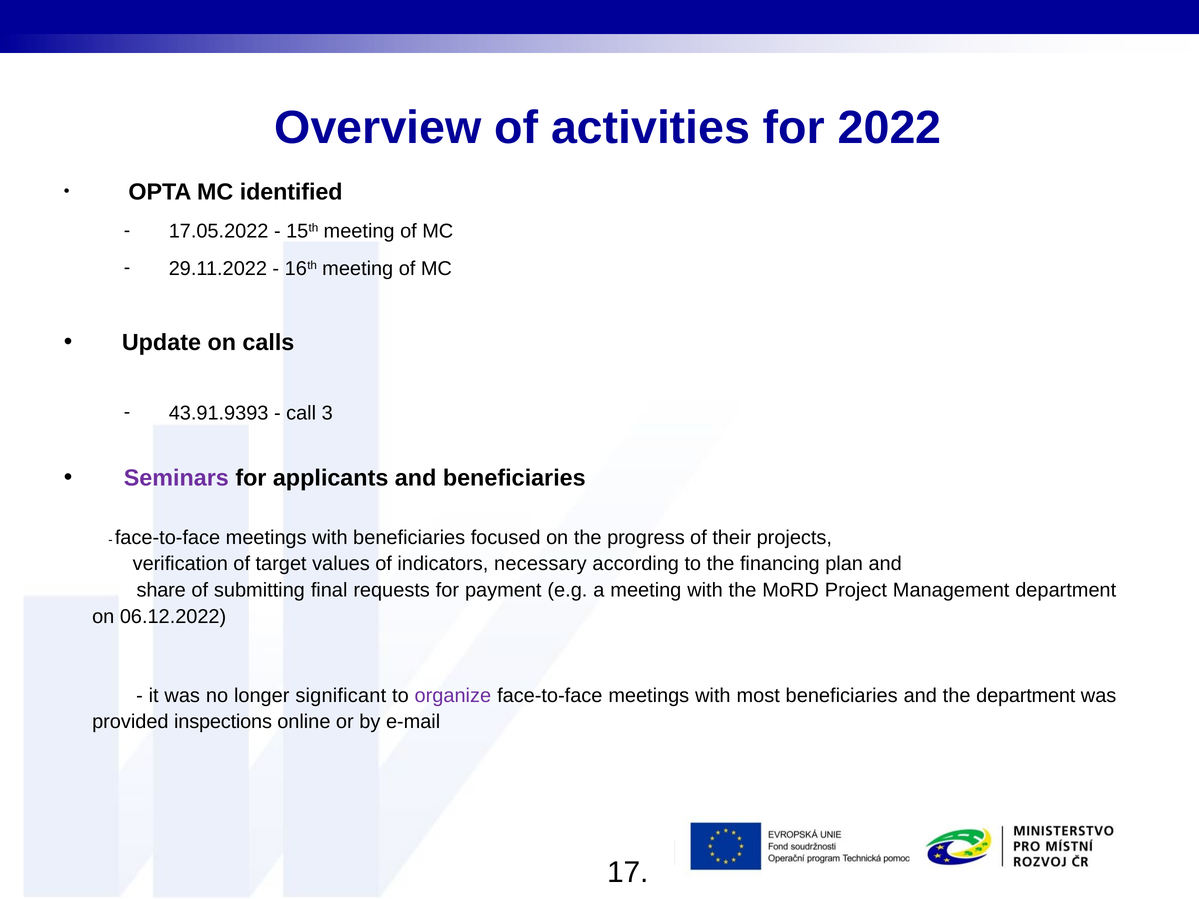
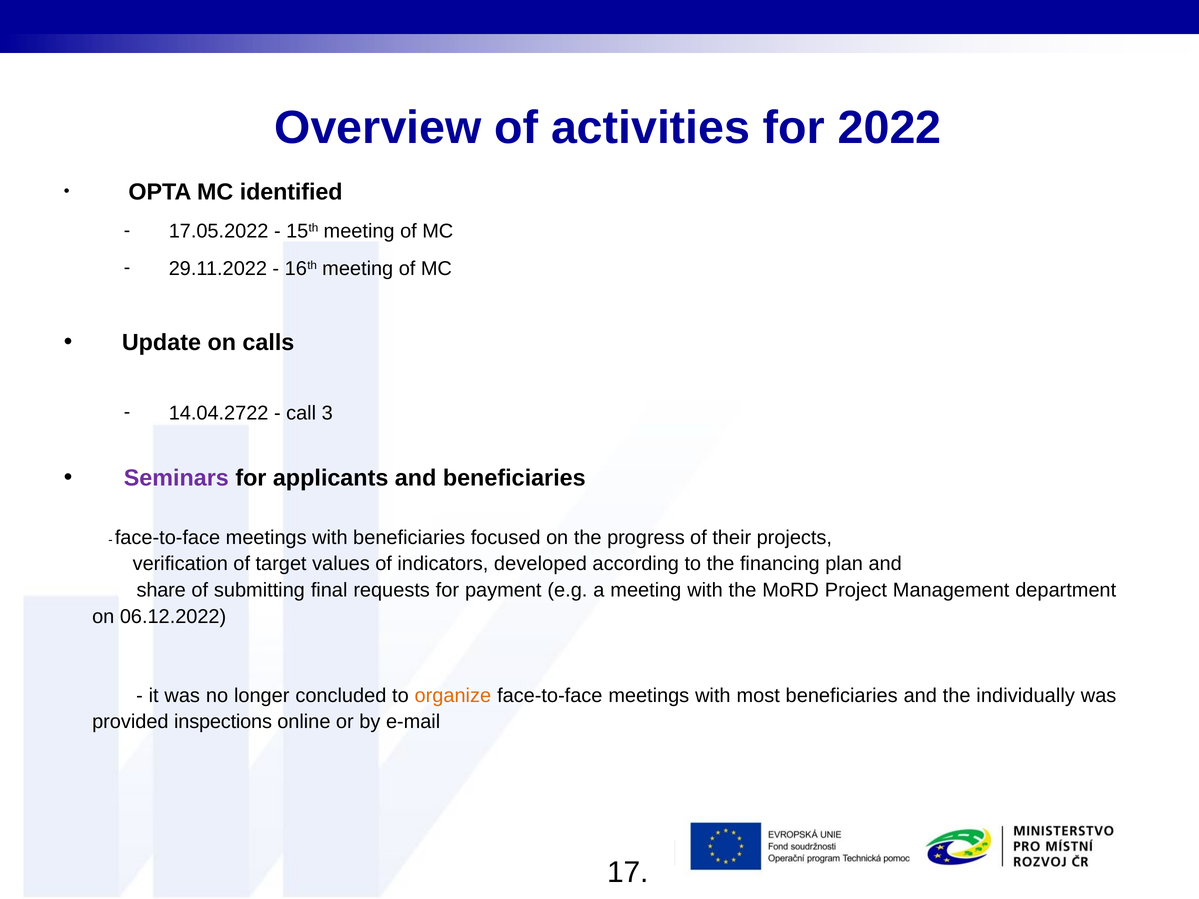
43.91.9393: 43.91.9393 -> 14.04.2722 (219, 413)
necessary: necessary -> developed (540, 564)
significant: significant -> concluded (341, 696)
organize colour: purple -> orange (453, 696)
the department: department -> individually (1026, 696)
